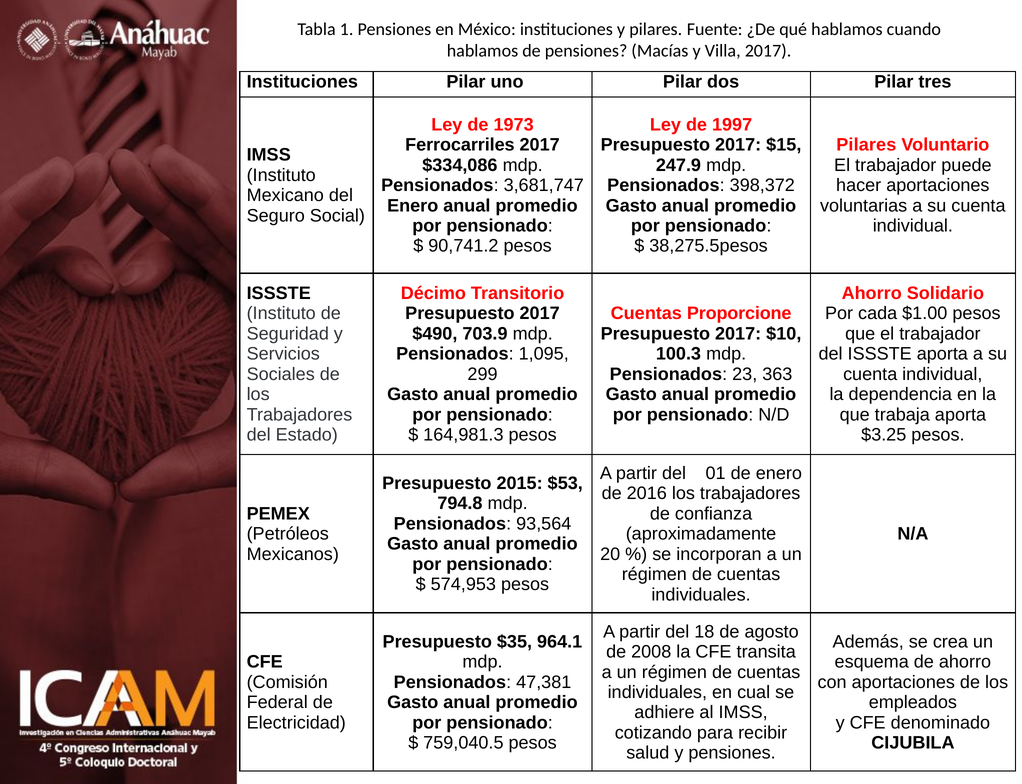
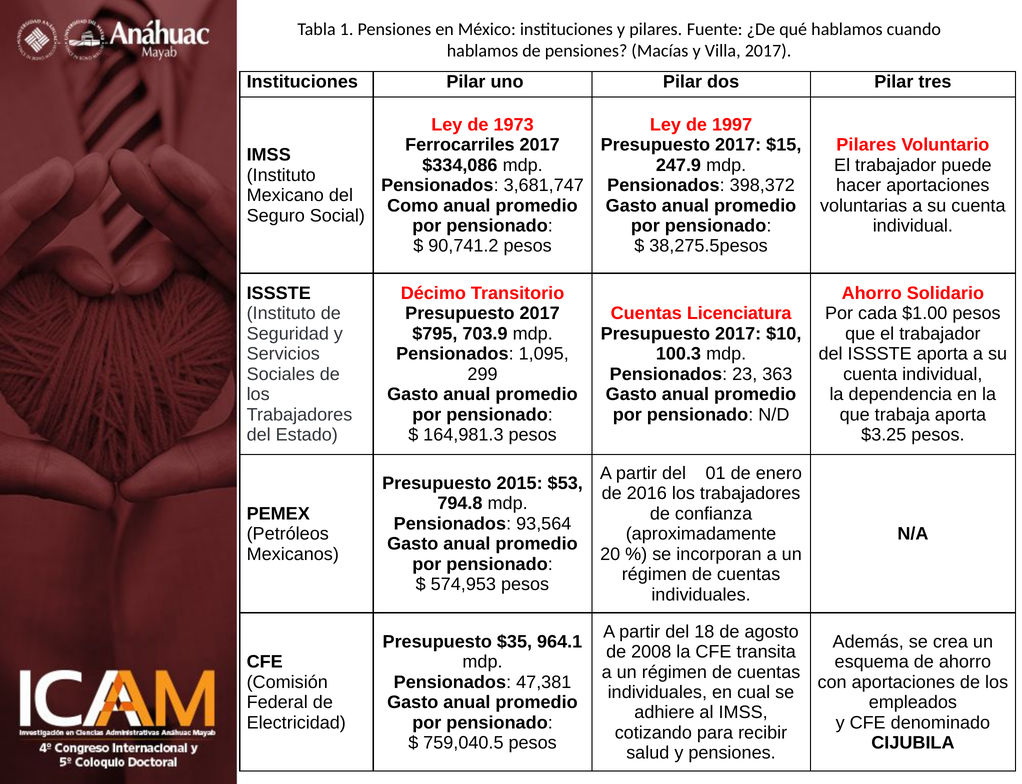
Enero: Enero -> Como (413, 206)
Proporcione: Proporcione -> Licenciatura (739, 314)
$490: $490 -> $795 (435, 334)
